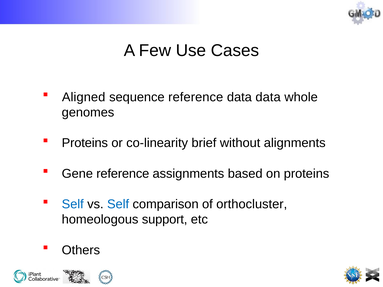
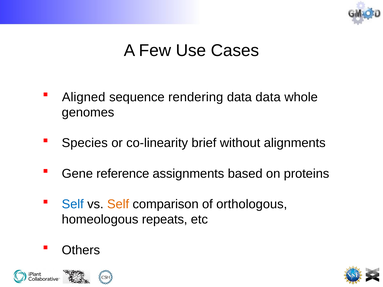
sequence reference: reference -> rendering (196, 97)
Proteins: Proteins -> Species (85, 143)
Self colour: blue -> orange (118, 204)
orthocluster: orthocluster -> orthologous (252, 204)
support: support -> repeats (165, 220)
